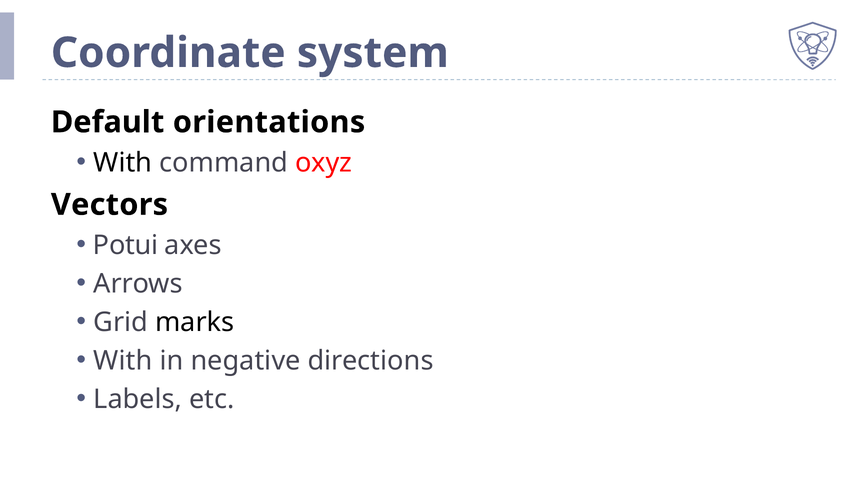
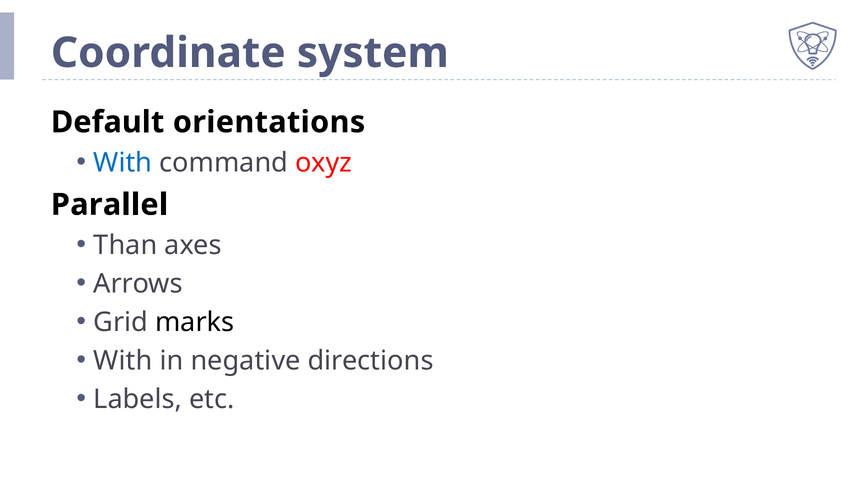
With colour: black -> blue (123, 163)
Vectors: Vectors -> Parallel (109, 205)
Potui: Potui -> Than (125, 245)
